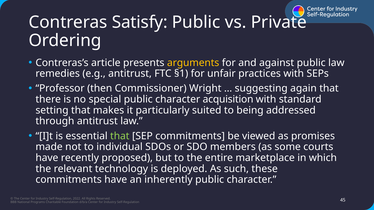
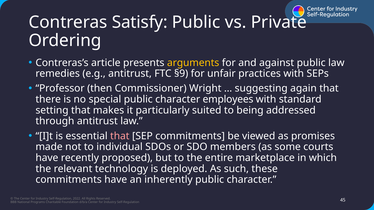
§1: §1 -> §9 (181, 74)
acquisition: acquisition -> employees (228, 100)
that colour: light green -> pink (120, 136)
